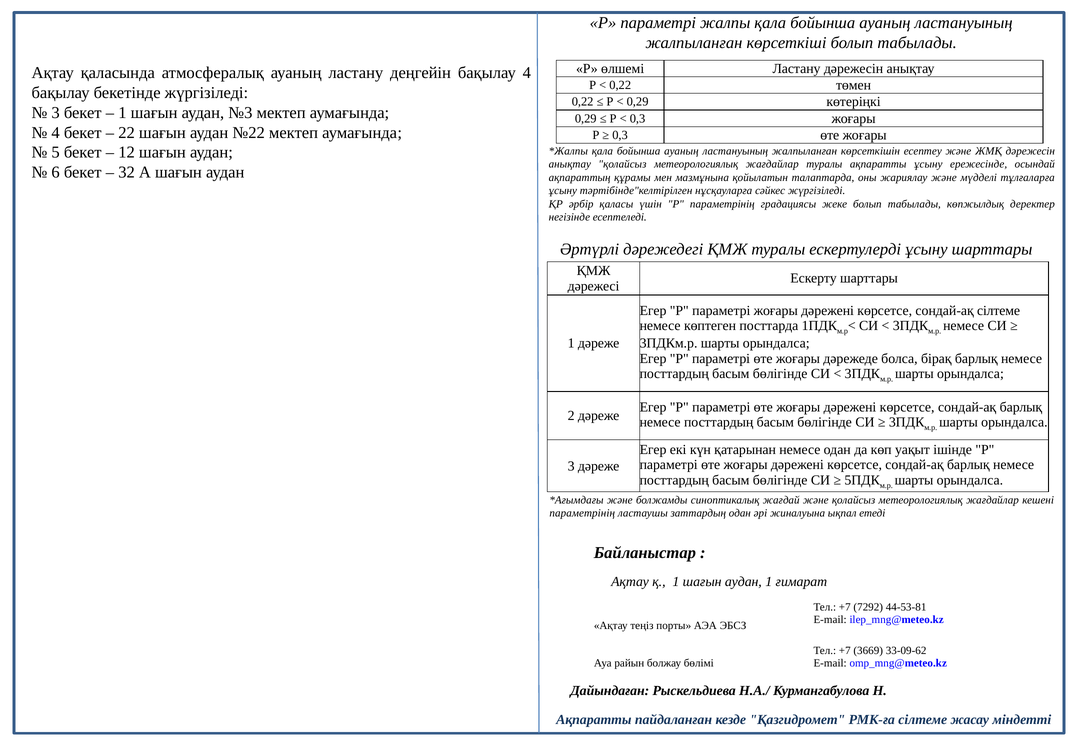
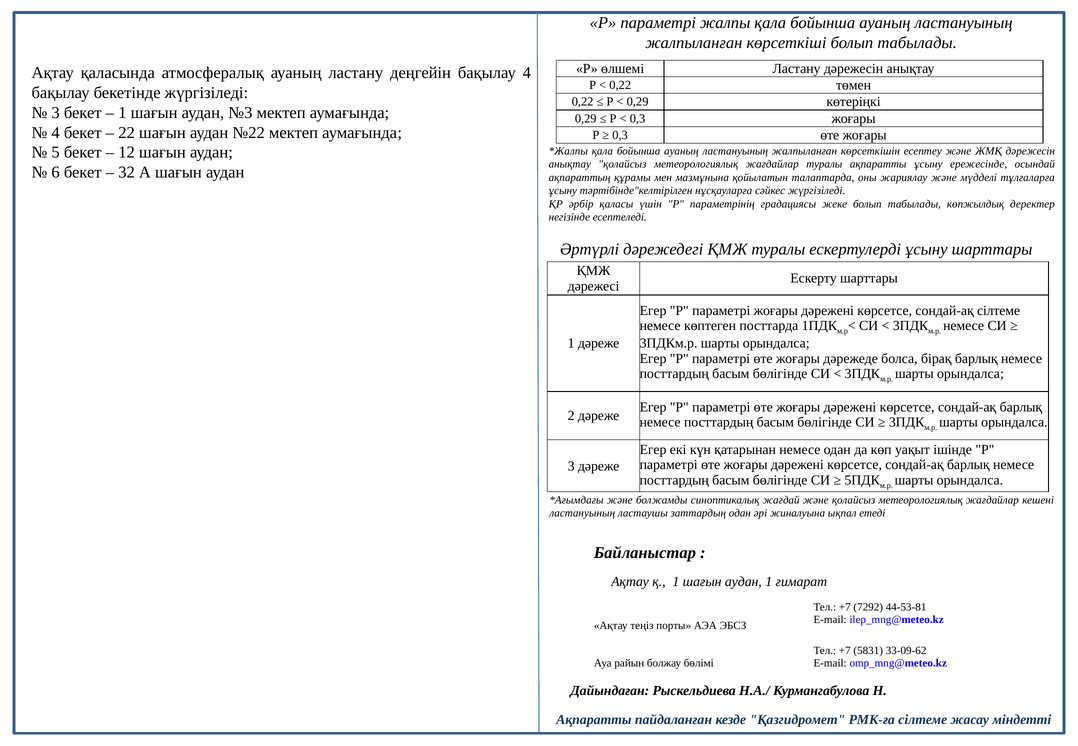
параметрінің: параметрінің -> ластануының (582, 514)
3669: 3669 -> 5831 (868, 651)
